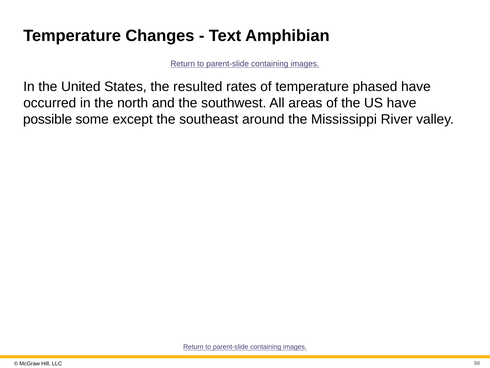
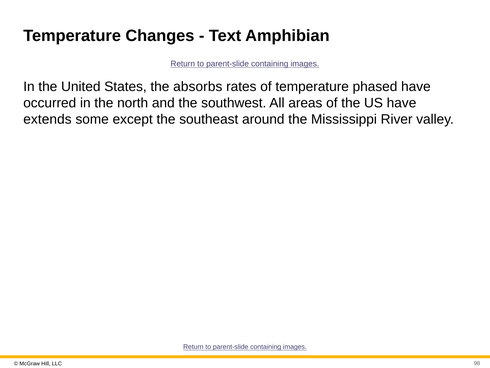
resulted: resulted -> absorbs (198, 86)
possible: possible -> extends (47, 119)
